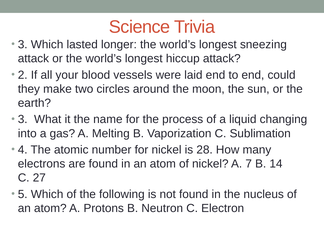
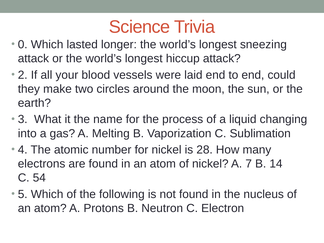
3: 3 -> 0 (23, 45)
27: 27 -> 54 (39, 178)
